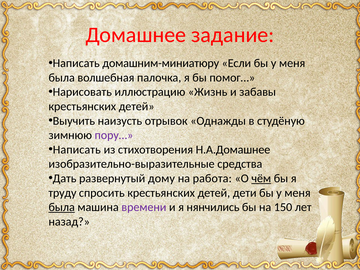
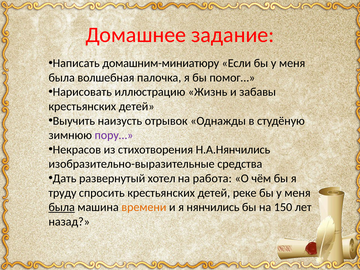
Написать: Написать -> Некрасов (77, 150)
Н.А.Домашнее: Н.А.Домашнее -> Н.А.Нянчились (233, 150)
дому: дому -> хотел (162, 178)
чём underline: present -> none (261, 178)
дети: дети -> реке (245, 193)
времени colour: purple -> orange (144, 207)
